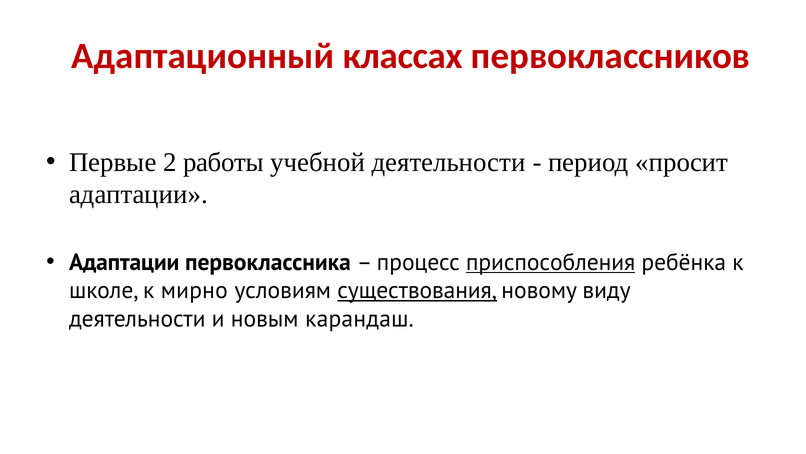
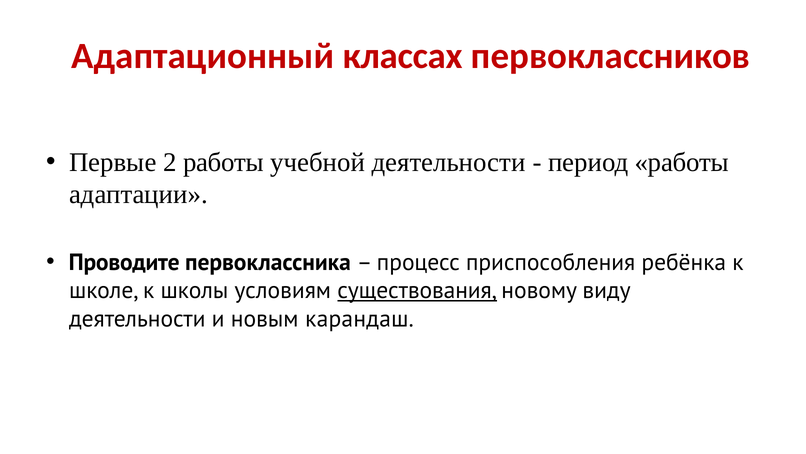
период просит: просит -> работы (682, 162)
Адаптации: Адаптации -> Проводите (124, 262)
приспособления underline: present -> none (551, 262)
мирно: мирно -> школы (194, 290)
